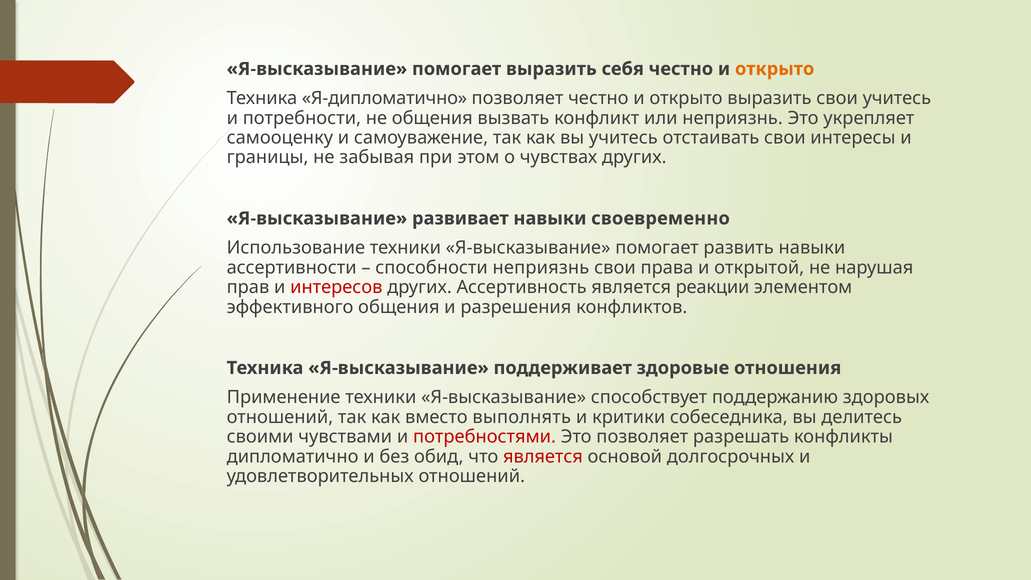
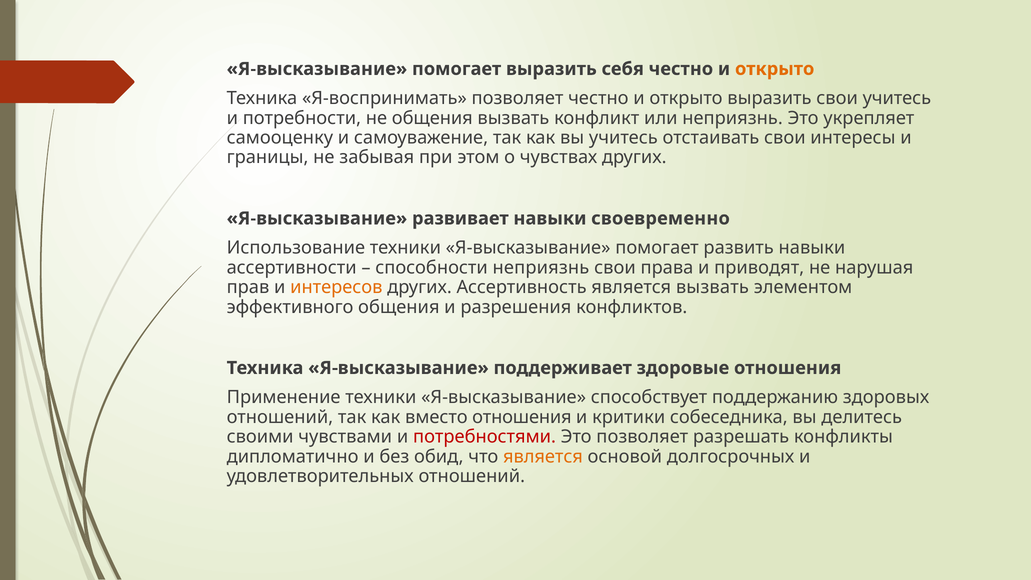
Я-дипломатично: Я-дипломатично -> Я-воспринимать (384, 98)
открытой: открытой -> приводят (759, 267)
интересов colour: red -> orange (336, 287)
является реакции: реакции -> вызвать (712, 287)
вместо выполнять: выполнять -> отношения (522, 417)
является colour: red -> orange (543, 456)
